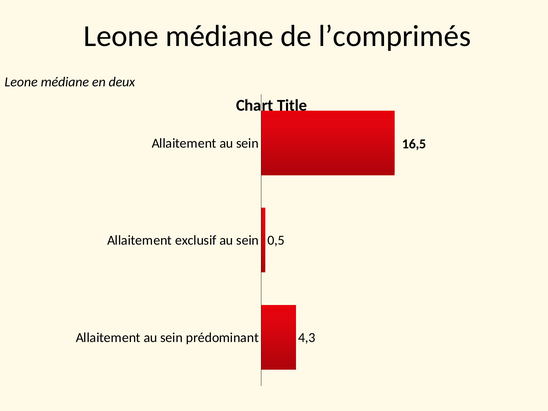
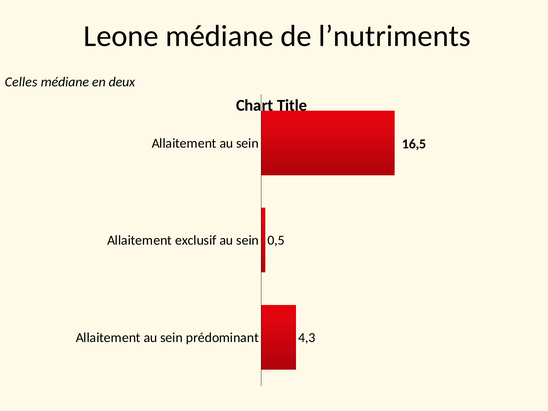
l’comprimés: l’comprimés -> l’nutriments (395, 36)
Leone: Leone -> Celles (21, 82)
